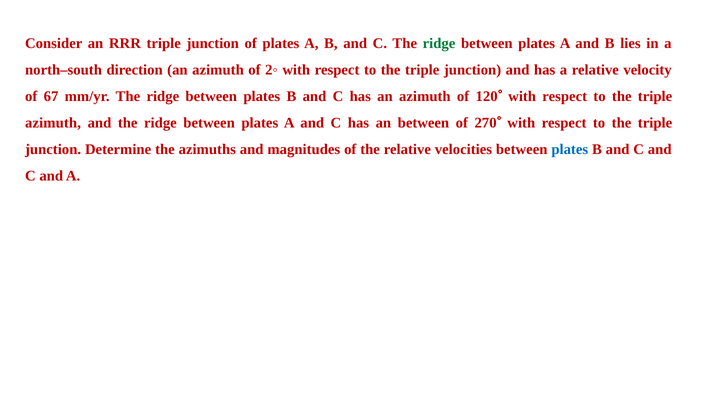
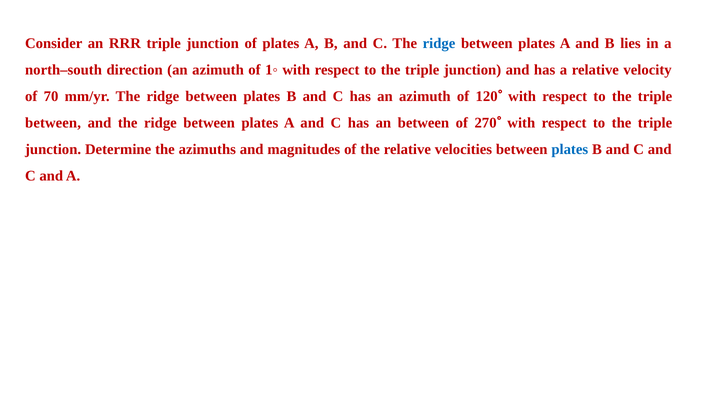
ridge colour: green -> blue (439, 43)
2◦: 2◦ -> 1◦ (271, 70)
67: 67 -> 70 (51, 96)
azimuth: azimuth -> between (53, 123)
